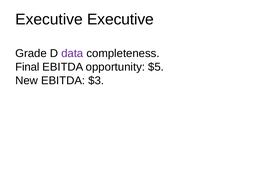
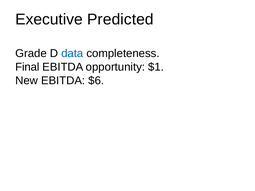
Executive Executive: Executive -> Predicted (120, 19)
data colour: purple -> blue (72, 53)
$5: $5 -> $1 (156, 67)
$3: $3 -> $6 (96, 81)
